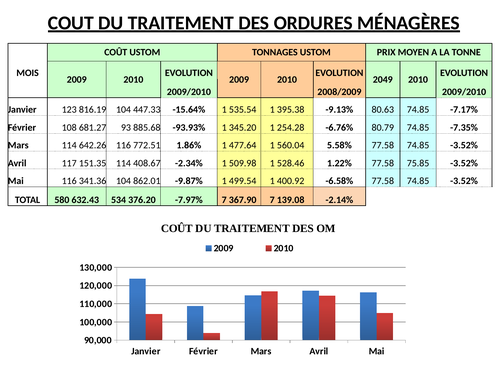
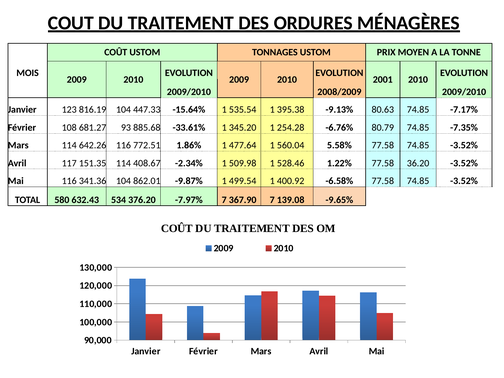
2049: 2049 -> 2001 (383, 80)
-93.93%: -93.93% -> -33.61% (189, 128)
75.85: 75.85 -> 36.20 (418, 163)
-2.14%: -2.14% -> -9.65% (339, 200)
